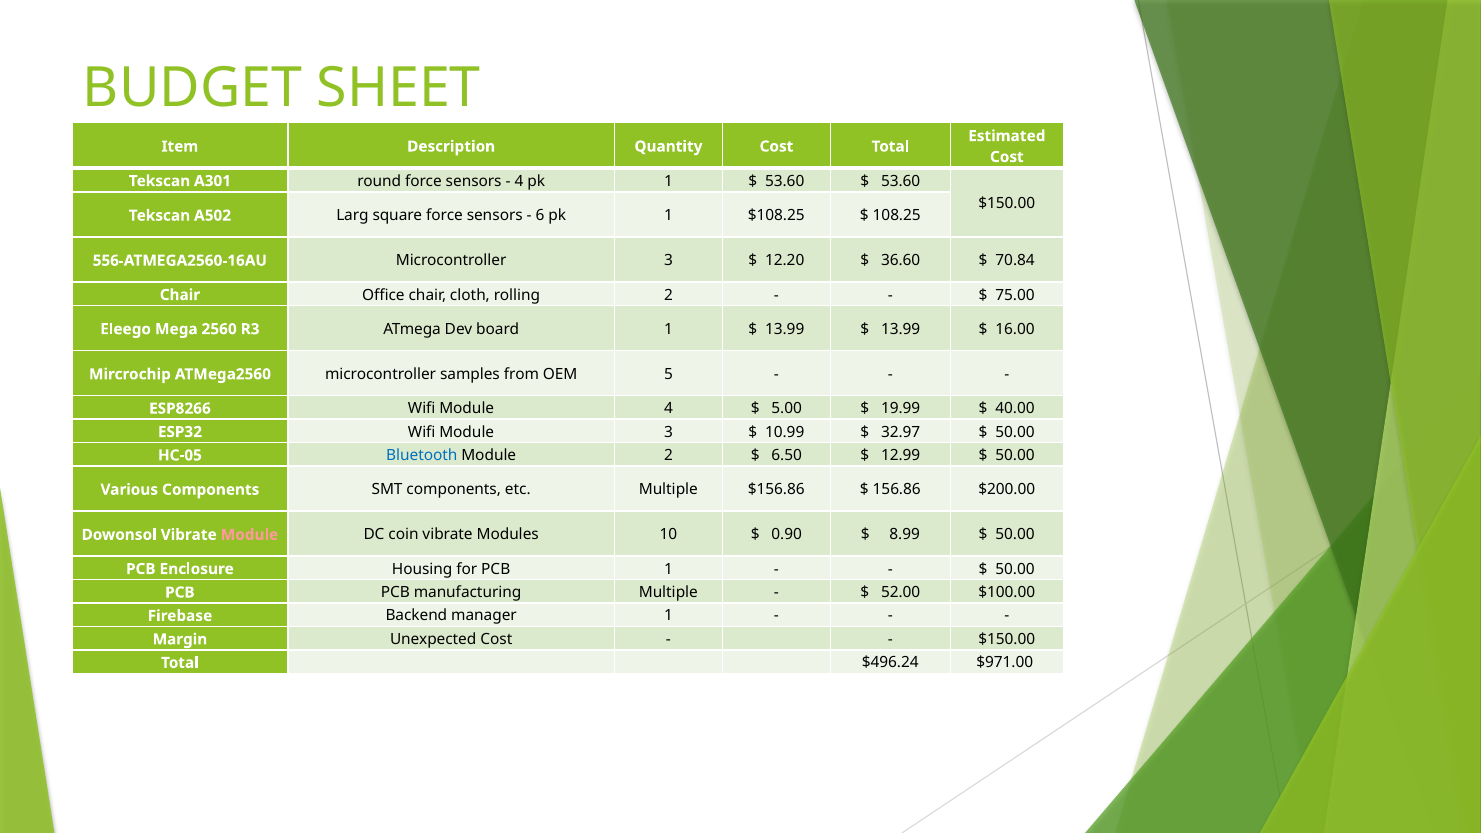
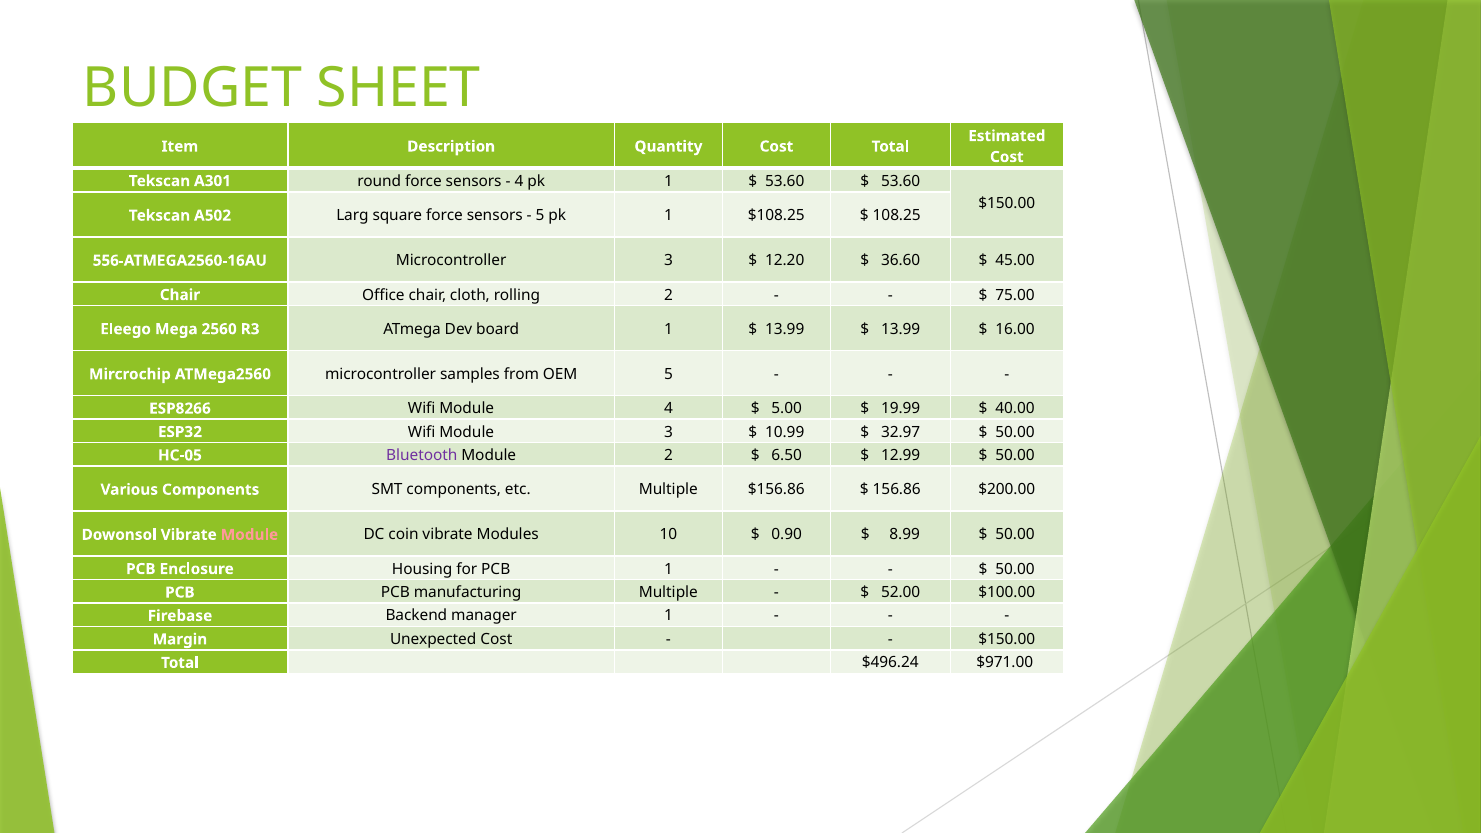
6: 6 -> 5 (540, 216)
70.84: 70.84 -> 45.00 (1015, 261)
Bluetooth colour: blue -> purple (422, 455)
